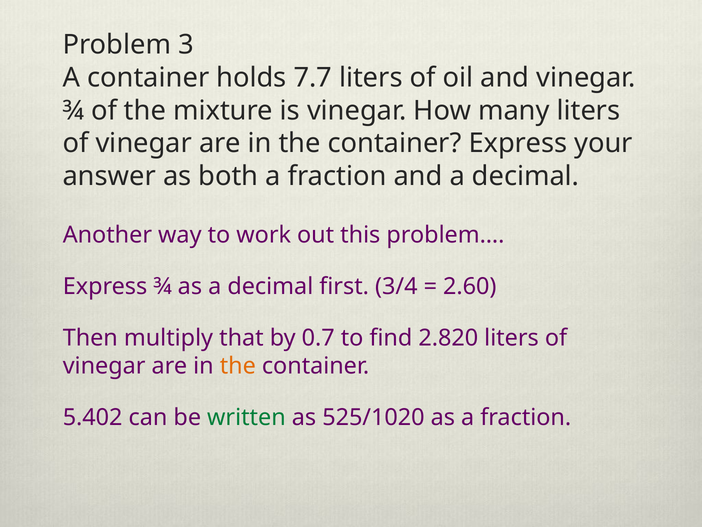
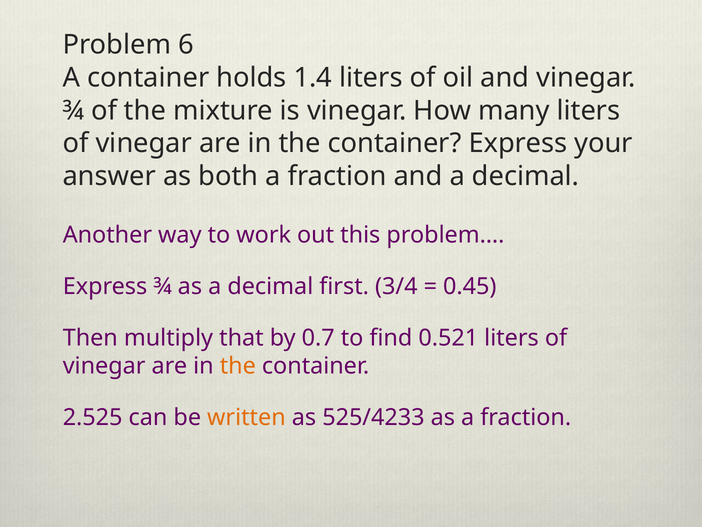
3: 3 -> 6 (186, 45)
7.7: 7.7 -> 1.4 (313, 78)
2.60: 2.60 -> 0.45 (470, 286)
2.820: 2.820 -> 0.521 (448, 338)
5.402: 5.402 -> 2.525 (93, 417)
written colour: green -> orange (246, 417)
525/1020: 525/1020 -> 525/4233 (373, 417)
